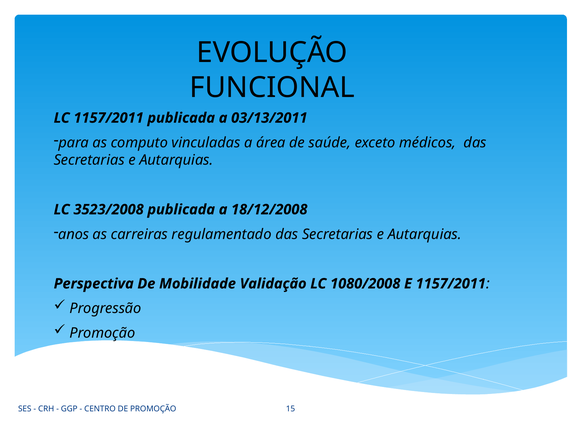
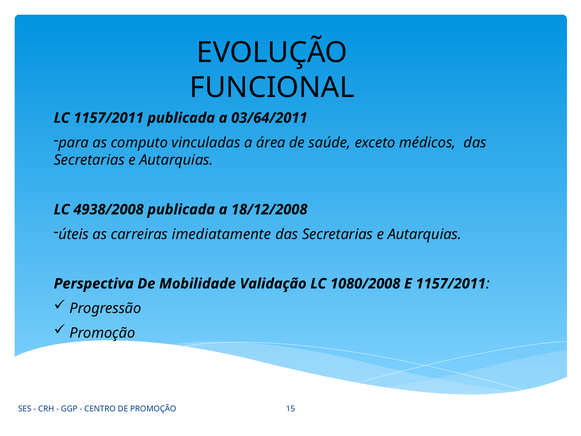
03/13/2011: 03/13/2011 -> 03/64/2011 (269, 118)
3523/2008: 3523/2008 -> 4938/2008 (109, 209)
anos: anos -> úteis (74, 234)
regulamentado: regulamentado -> imediatamente (222, 234)
